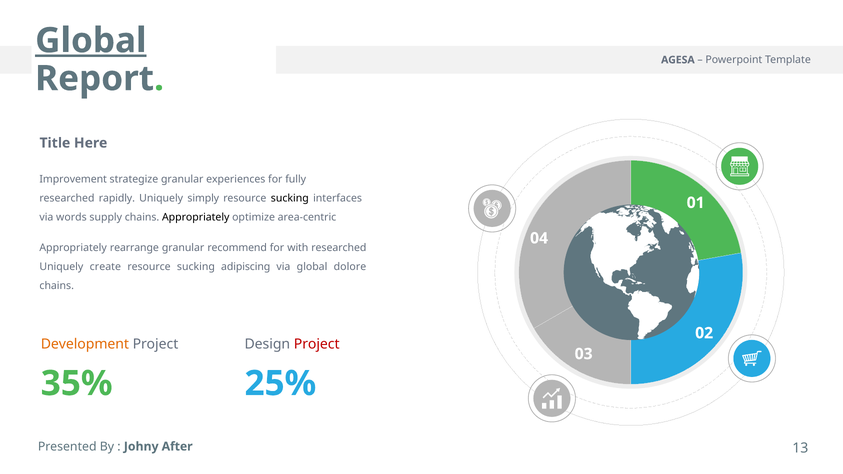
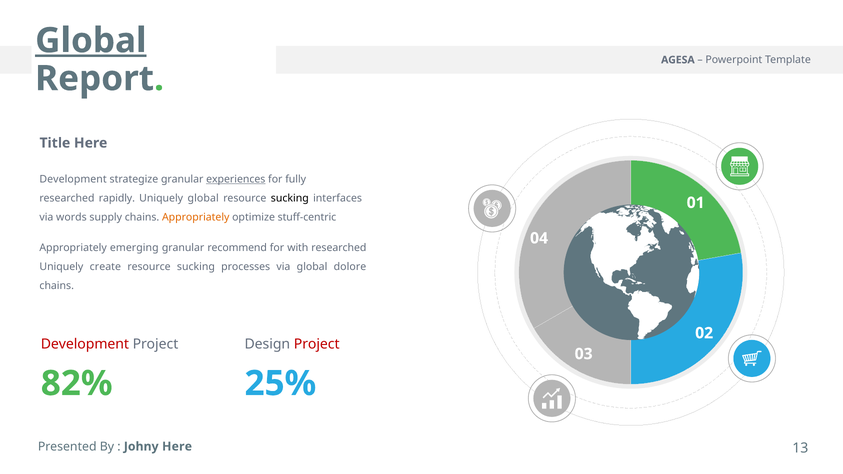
Improvement: Improvement -> Development (73, 179)
experiences underline: none -> present (236, 179)
Uniquely simply: simply -> global (203, 198)
Appropriately colour: black -> orange (196, 217)
area-centric: area-centric -> stuff-centric (307, 217)
rearrange: rearrange -> emerging (134, 248)
adipiscing: adipiscing -> processes (246, 267)
Development colour: orange -> red (85, 344)
35%: 35% -> 82% (77, 384)
Johny After: After -> Here (177, 447)
